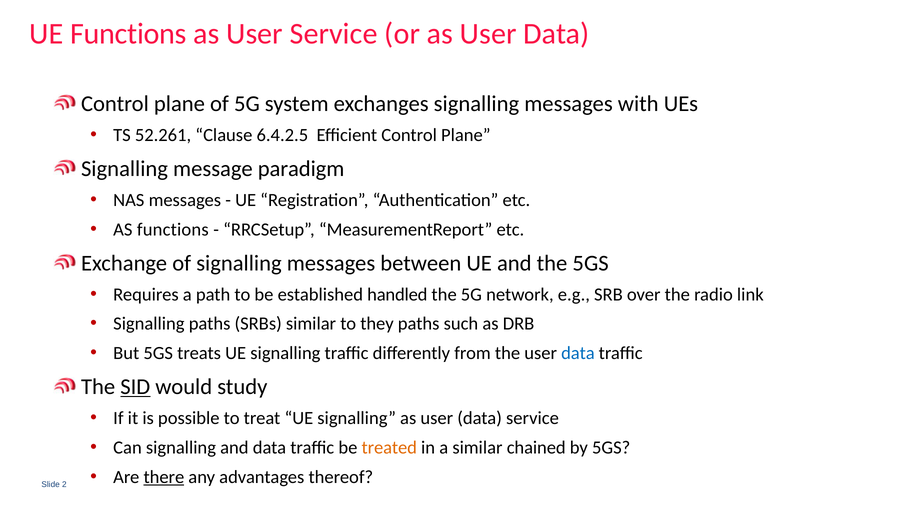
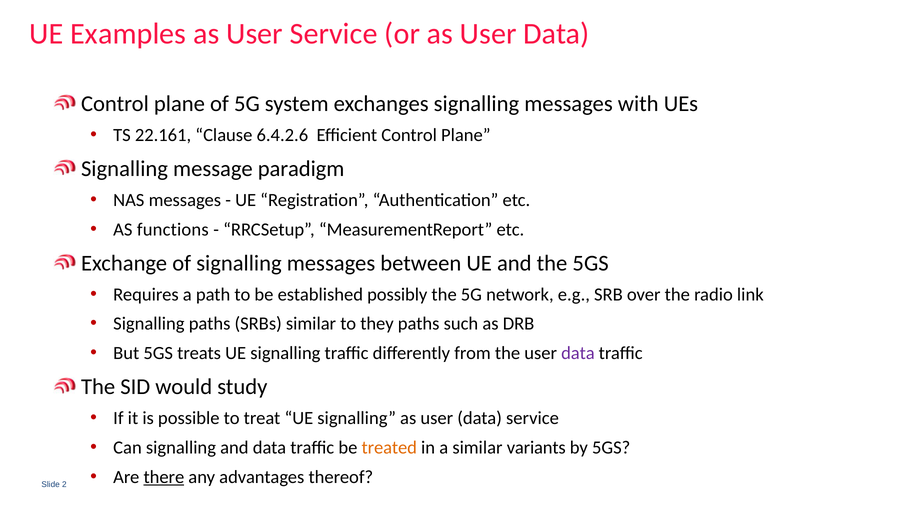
UE Functions: Functions -> Examples (128, 34)
52.261: 52.261 -> 22.161 (163, 135)
6.4.2.5: 6.4.2.5 -> 6.4.2.6 (282, 135)
handled: handled -> possibly (397, 295)
data colour: blue -> purple (578, 353)
SID underline: present -> none (135, 387)
chained: chained -> variants (536, 448)
